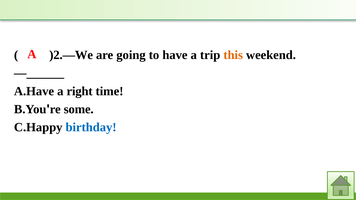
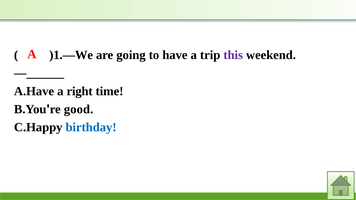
)2.—We: )2.—We -> )1.—We (71, 55)
this colour: orange -> purple (233, 55)
some: some -> good (79, 109)
